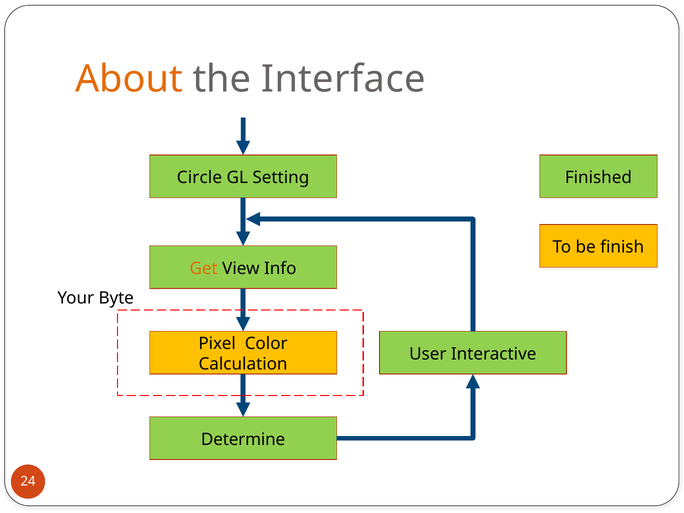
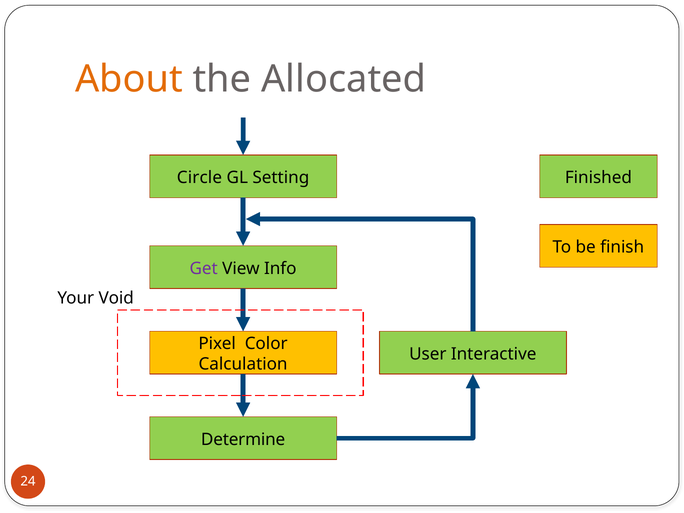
Interface: Interface -> Allocated (344, 79)
Get colour: orange -> purple (204, 268)
Byte: Byte -> Void (116, 298)
